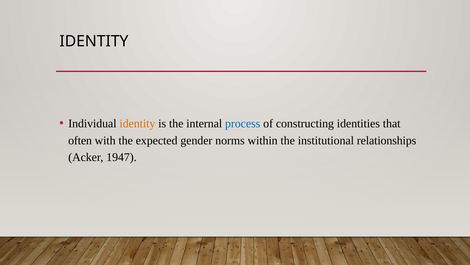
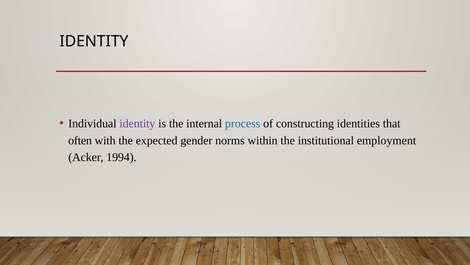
identity colour: orange -> purple (137, 123)
relationships: relationships -> employment (386, 140)
1947: 1947 -> 1994 (121, 157)
